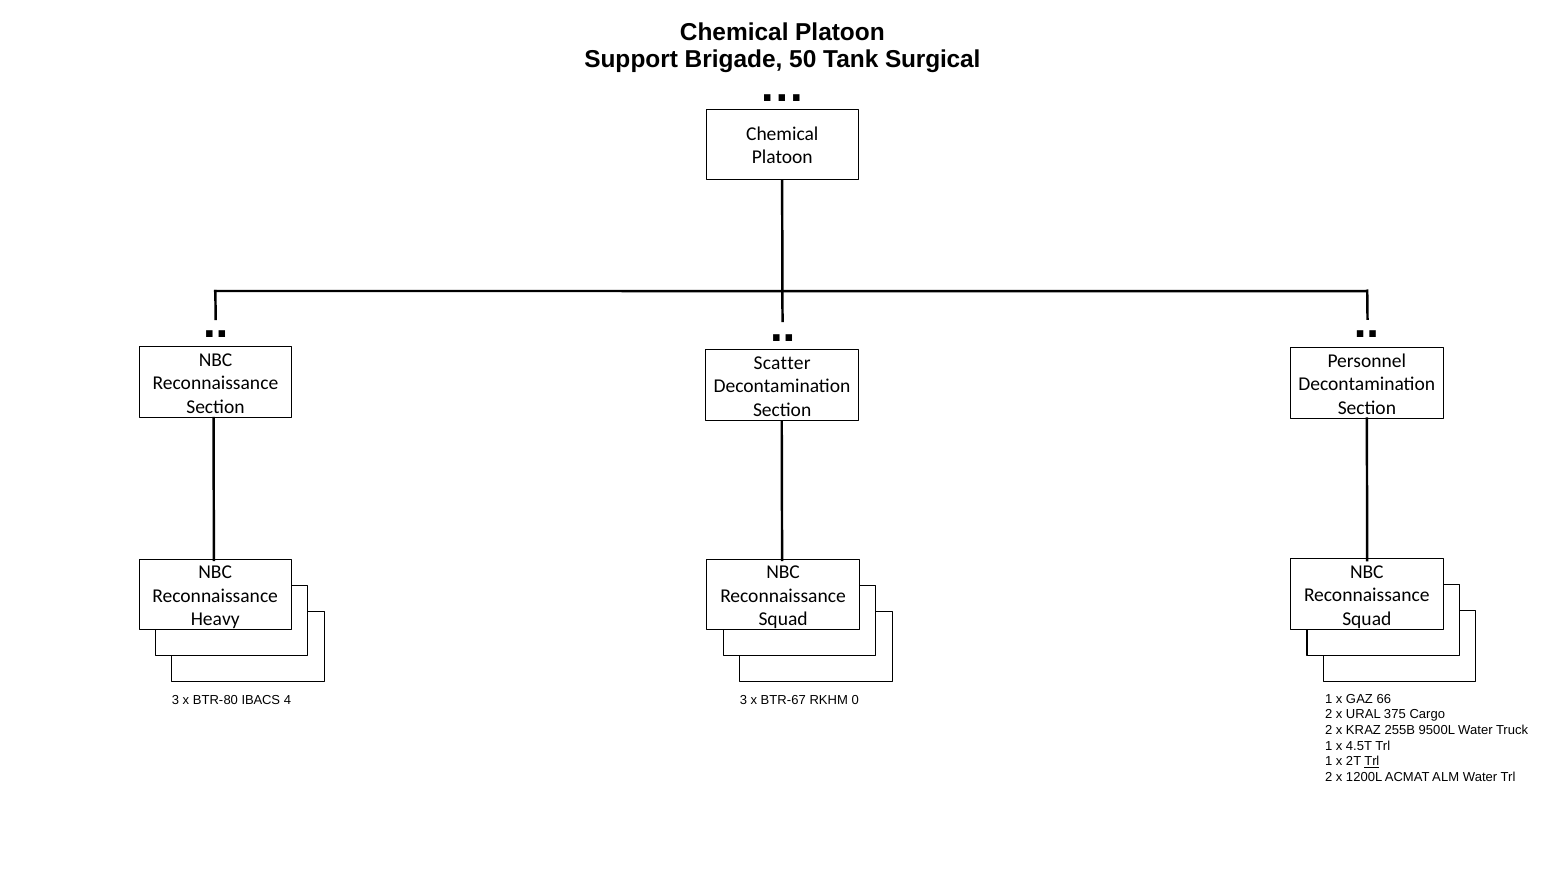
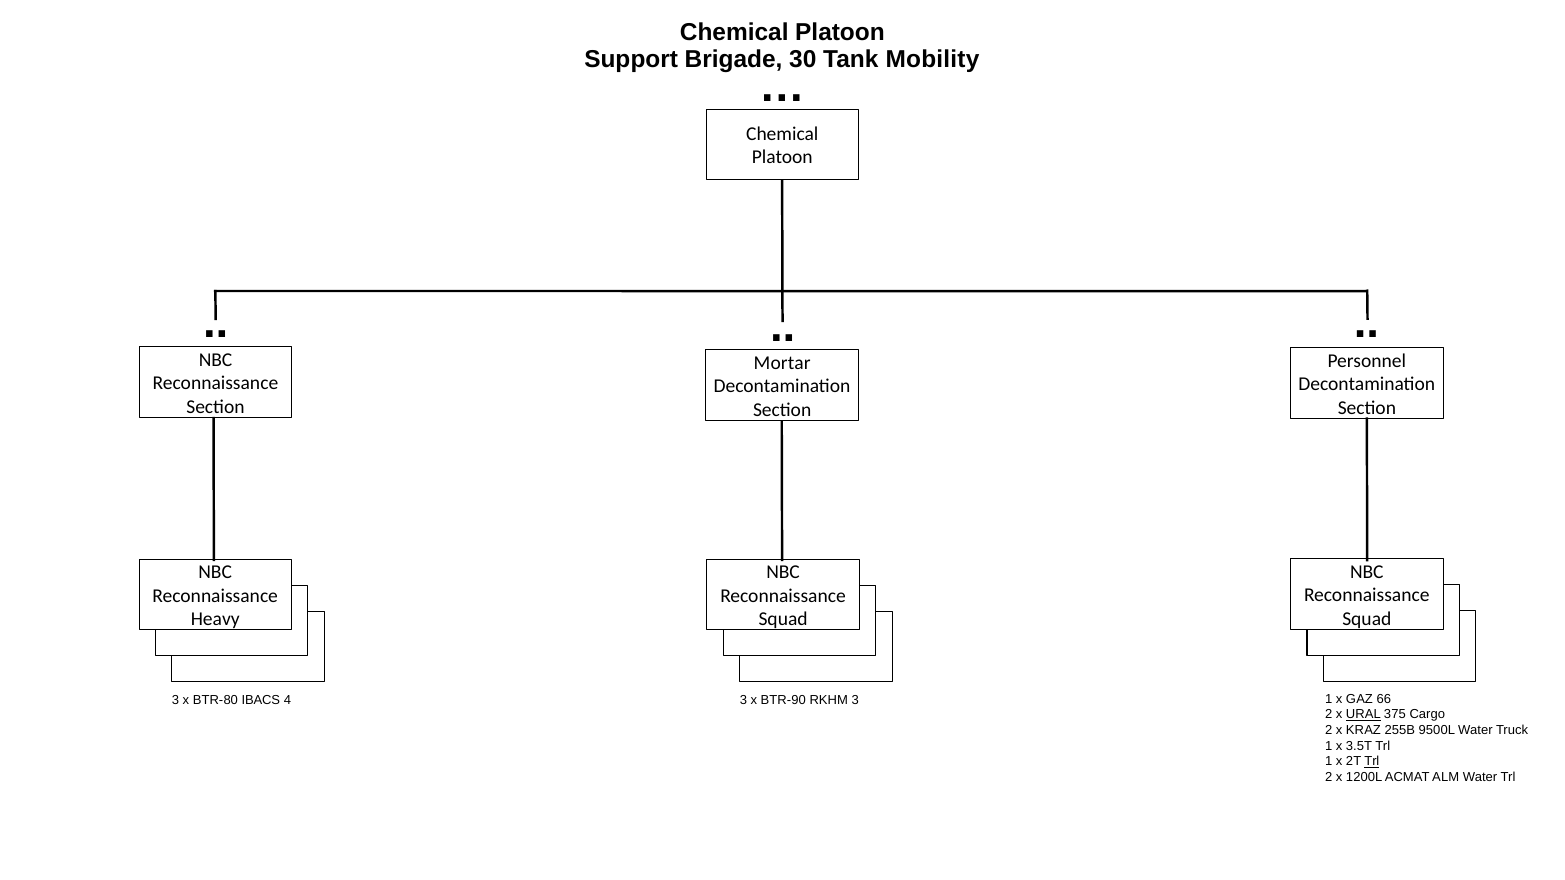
50: 50 -> 30 (803, 59)
Surgical: Surgical -> Mobility (933, 59)
Scatter: Scatter -> Mortar (782, 363)
BTR-67: BTR-67 -> BTR-90 (783, 700)
RKHM 0: 0 -> 3 (855, 700)
URAL underline: none -> present (1363, 715)
4.5T: 4.5T -> 3.5T (1359, 746)
